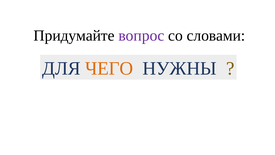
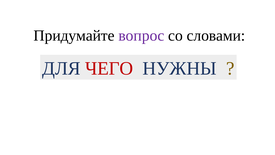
ЧЕГО colour: orange -> red (109, 68)
